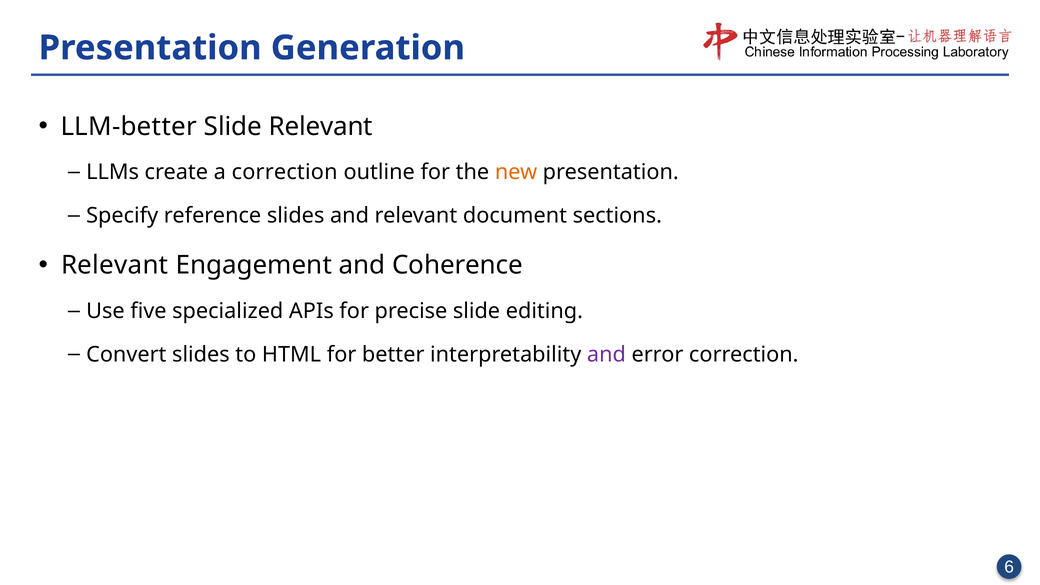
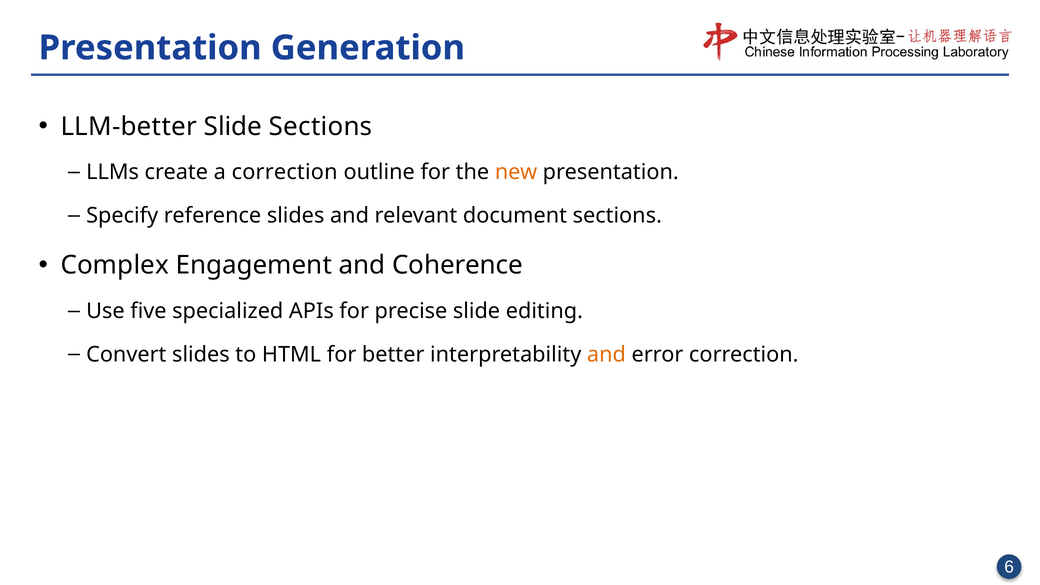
Slide Relevant: Relevant -> Sections (321, 127)
Relevant: Relevant -> Complex (115, 265)
and colour: purple -> orange (606, 354)
